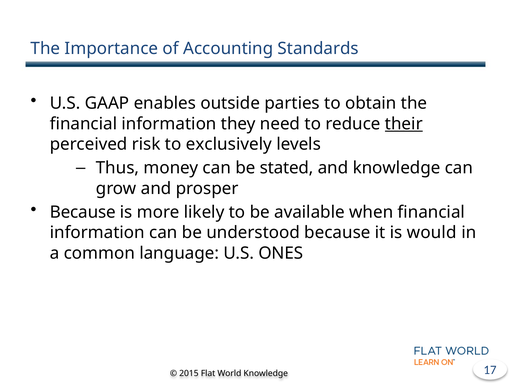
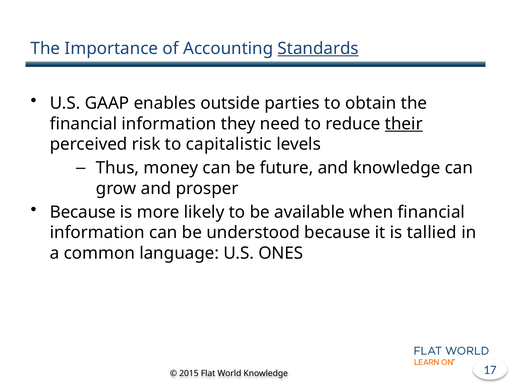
Standards underline: none -> present (318, 48)
exclusively: exclusively -> capitalistic (229, 144)
stated: stated -> future (287, 168)
would: would -> tallied (432, 233)
